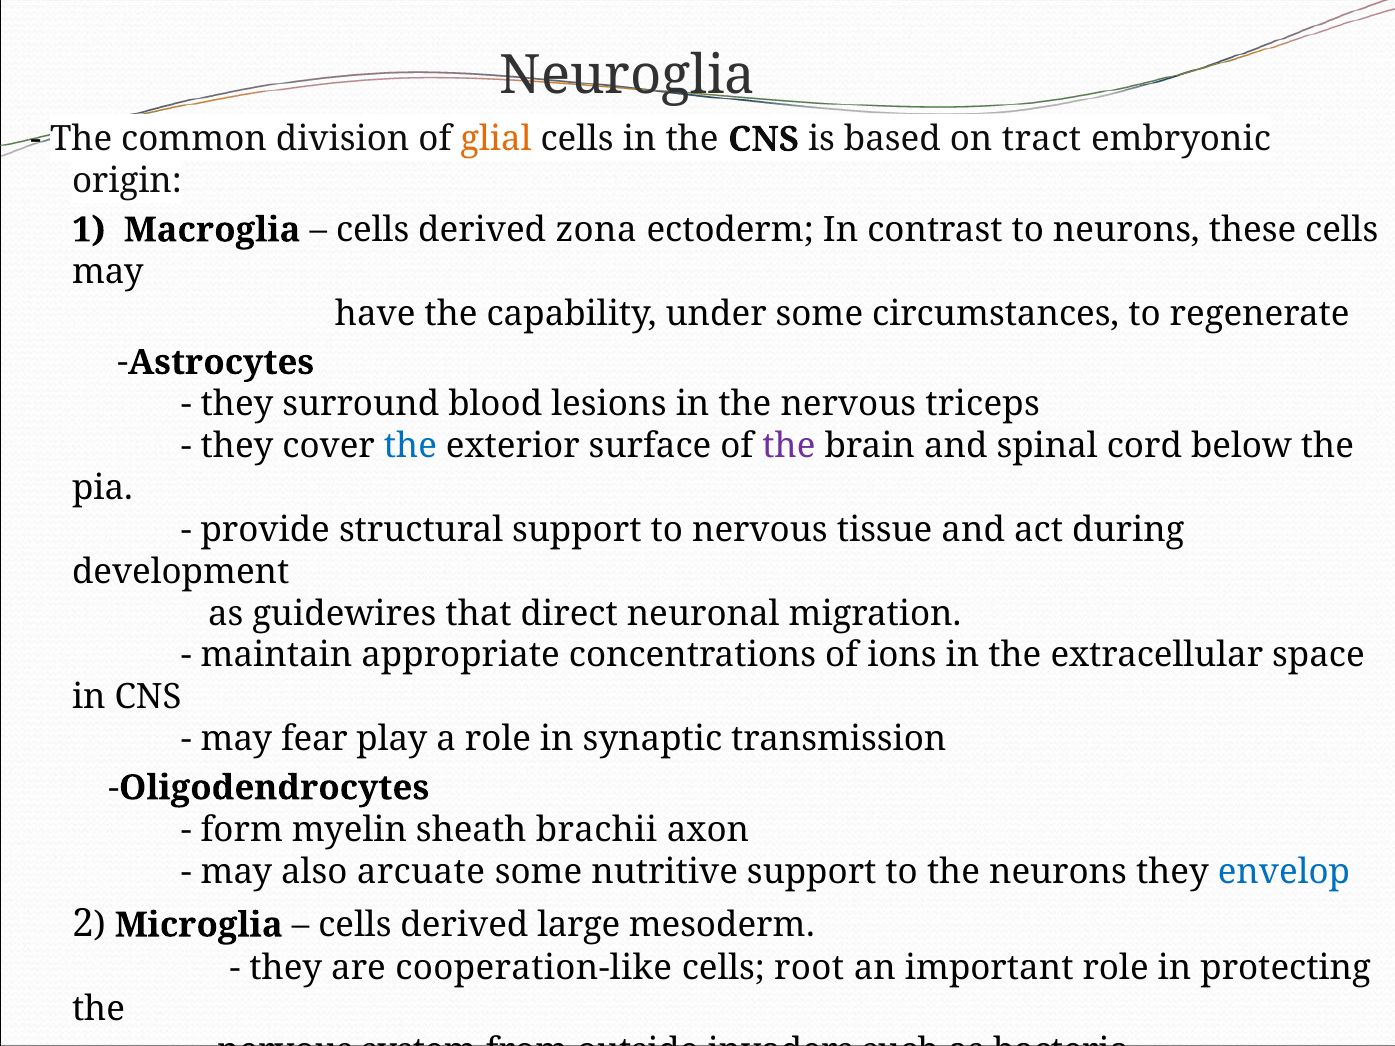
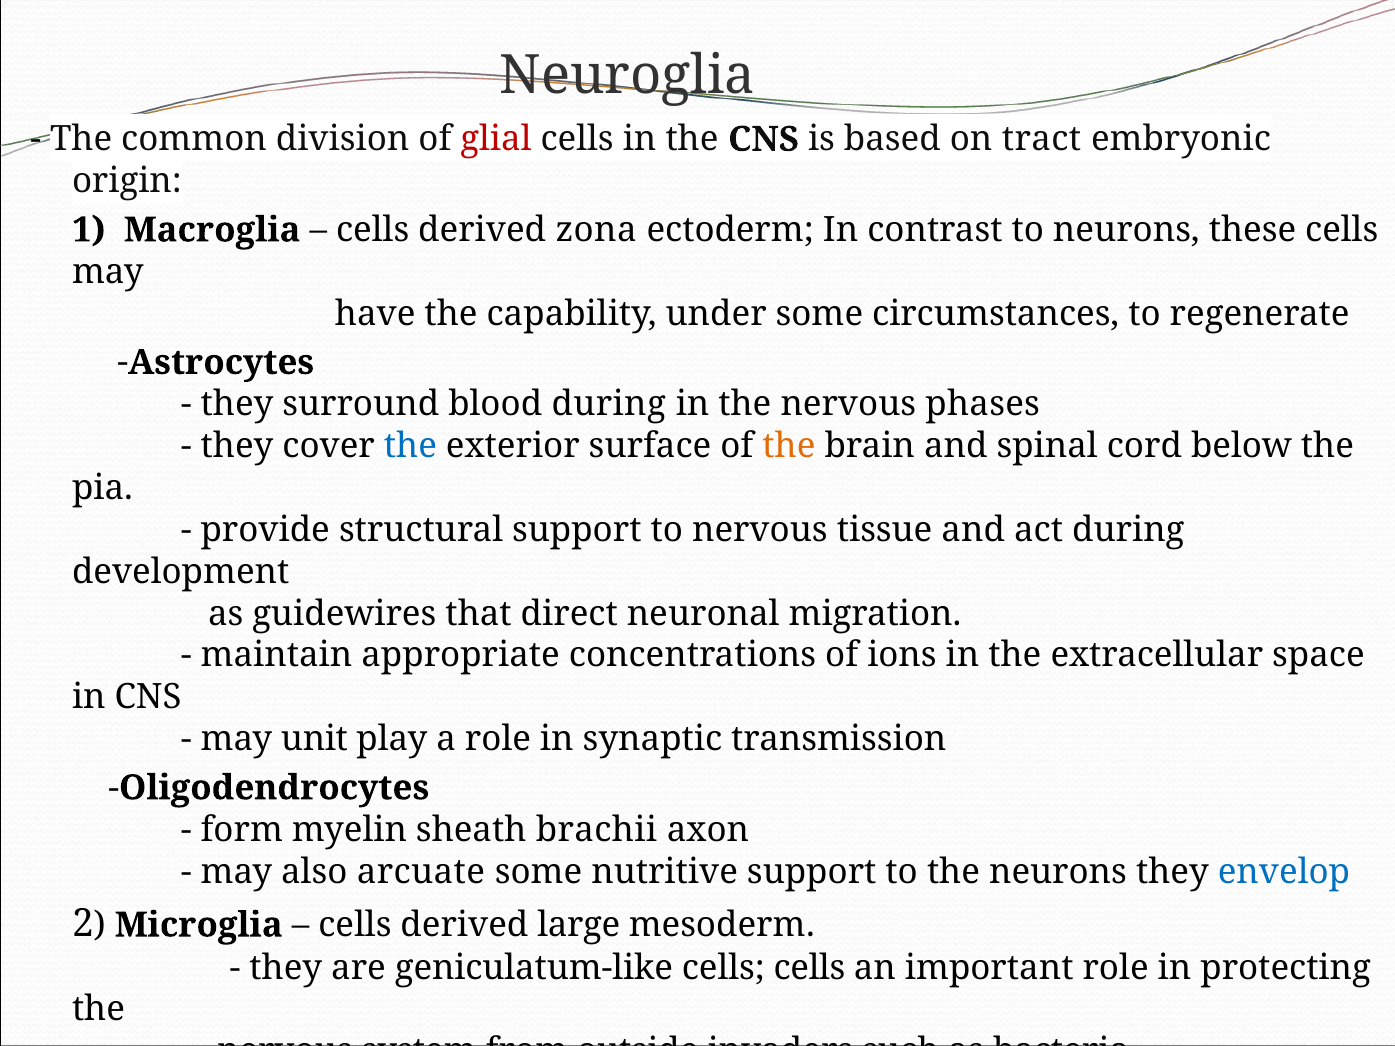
glial colour: orange -> red (496, 139)
blood lesions: lesions -> during (609, 404)
triceps: triceps -> phases (983, 404)
the colour: purple -> orange (789, 446)
fear: fear -> unit (315, 739)
cooperation-like: cooperation-like -> geniculatum-like (534, 968)
cells root: root -> cells (810, 968)
